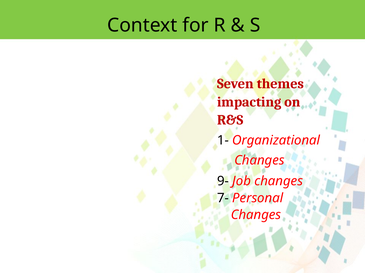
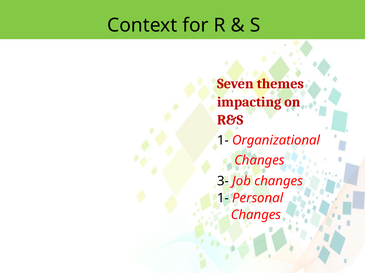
9-: 9- -> 3- (223, 182)
7-: 7- -> 1- (223, 199)
